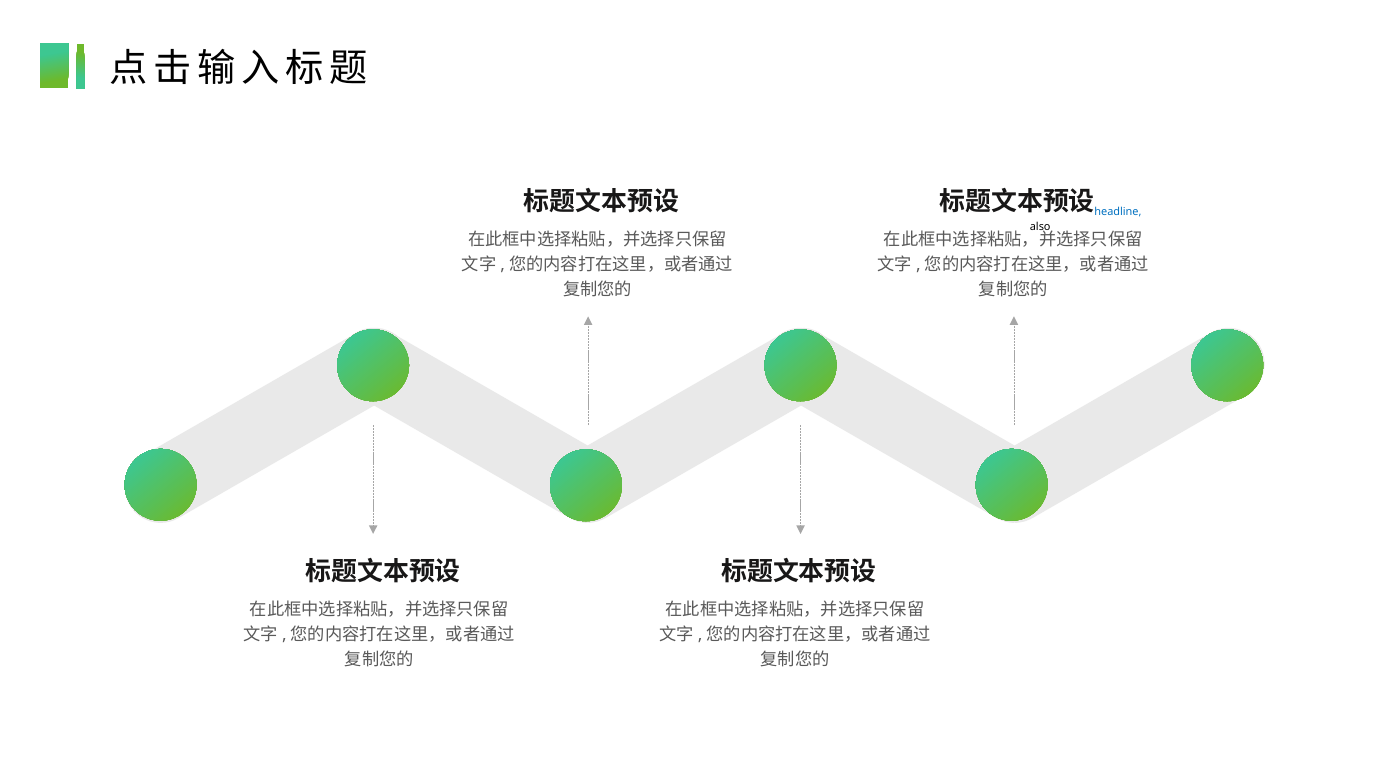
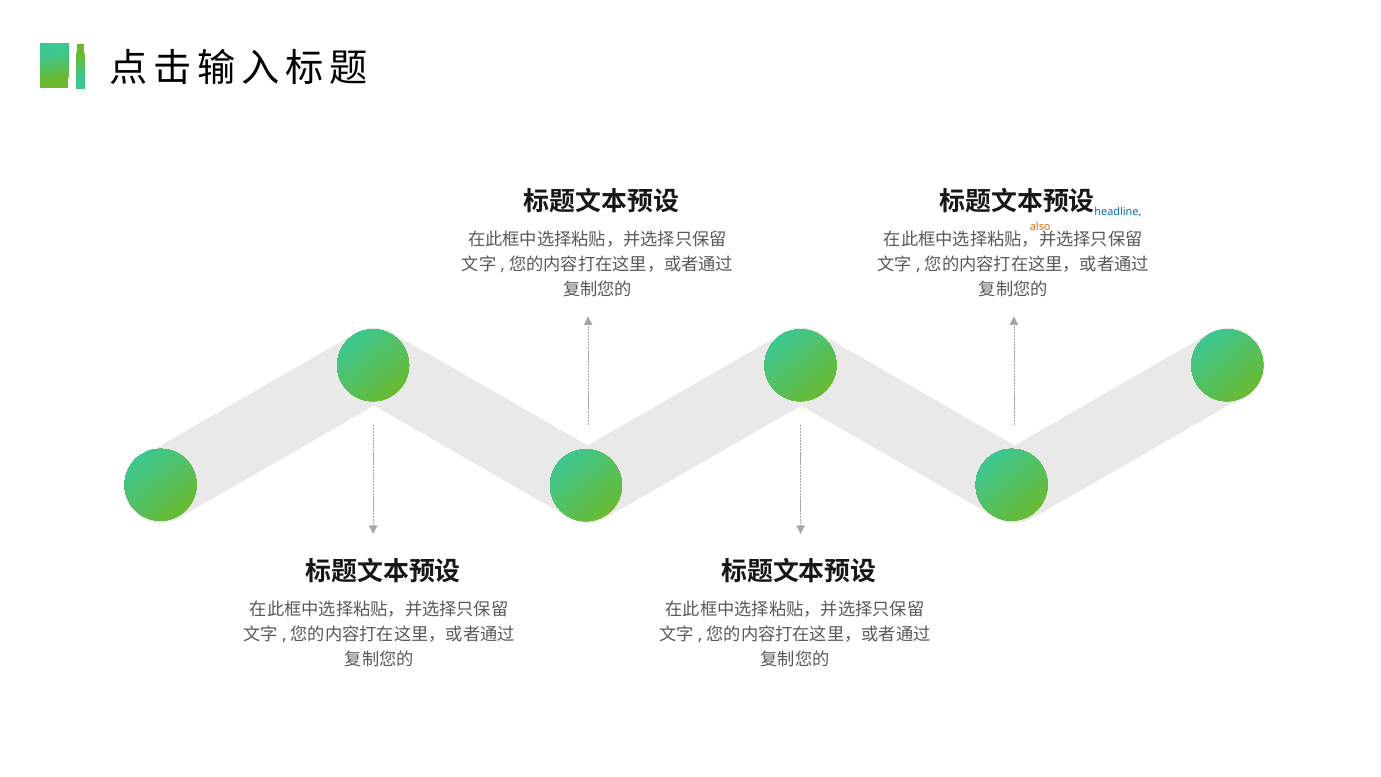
also colour: black -> orange (1040, 227)
